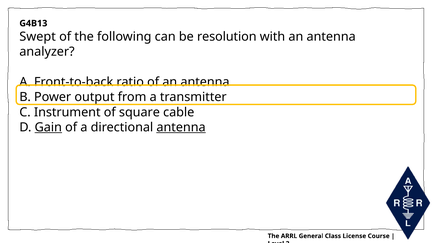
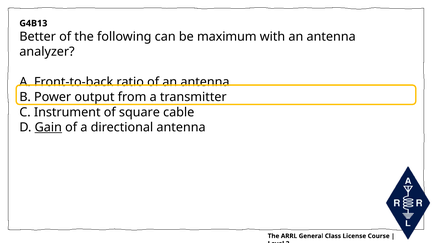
Swept: Swept -> Better (38, 37)
resolution: resolution -> maximum (227, 37)
antenna underline: present -> none (181, 127)
